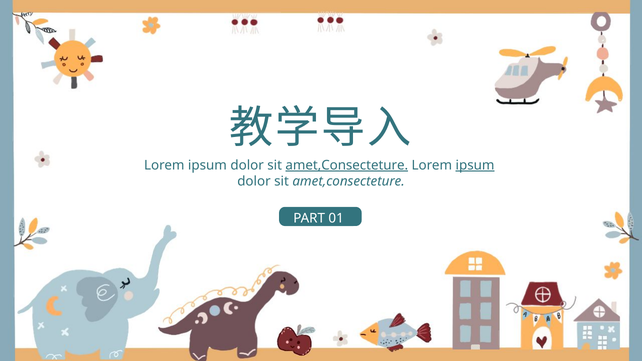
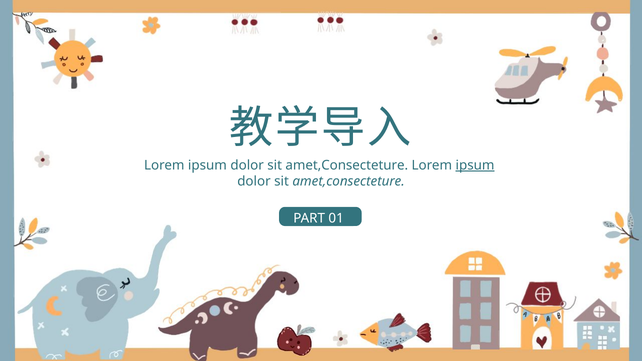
amet,Consecteture underline: present -> none (347, 165)
